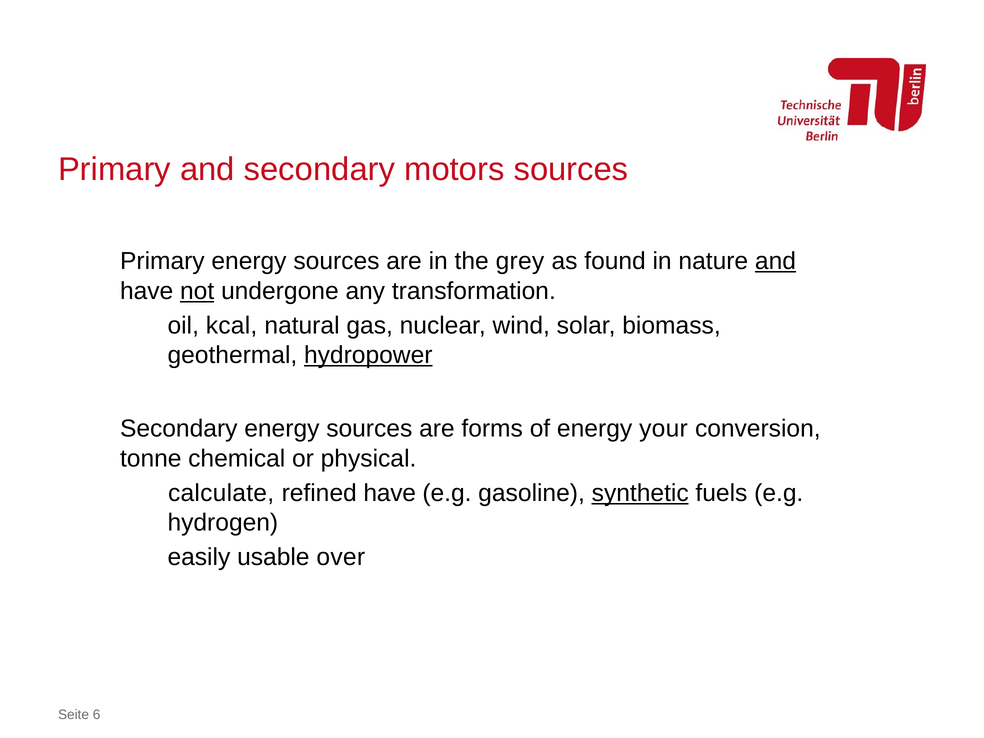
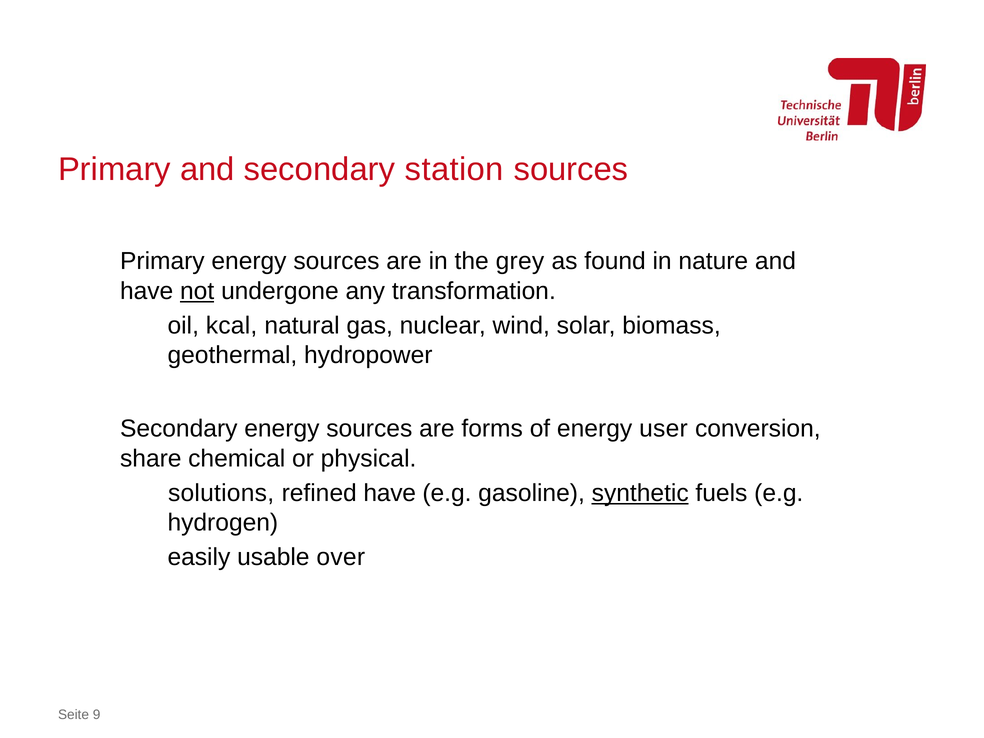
motors: motors -> station (454, 170)
and underline: present -> none (775, 261)
hydropower underline: present -> none (368, 355)
your: your -> user (663, 429)
tonne: tonne -> share (151, 459)
calculate: calculate -> solutions (221, 493)
6: 6 -> 9 (97, 715)
